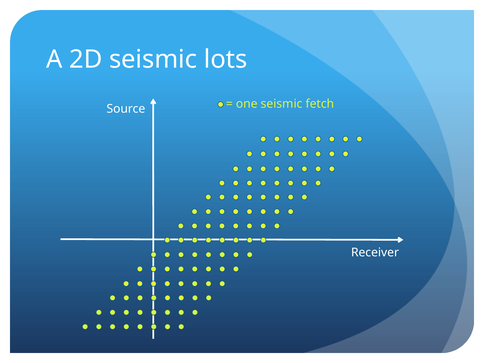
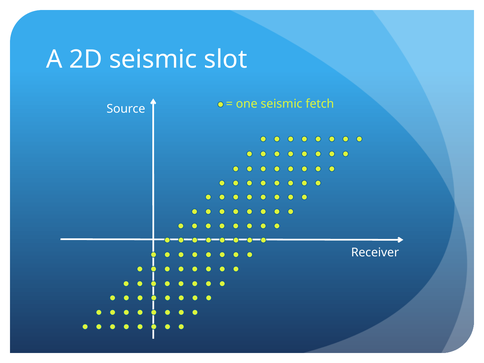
lots: lots -> slot (226, 59)
